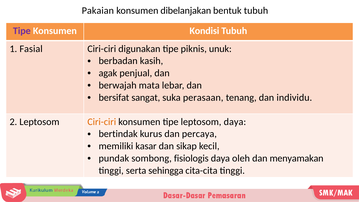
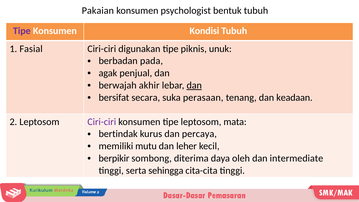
dibelanjakan: dibelanjakan -> psychologist (186, 11)
kasih: kasih -> pada (151, 61)
mata: mata -> akhir (149, 85)
dan underline: none -> present (194, 85)
sangat: sangat -> secara (146, 98)
individu: individu -> keadaan (294, 98)
Ciri-ciri colour: orange -> purple (102, 122)
leptosom daya: daya -> mata (235, 122)
kasar: kasar -> mutu (146, 146)
sikap: sikap -> leher (187, 146)
pundak: pundak -> berpikir (114, 158)
fisiologis: fisiologis -> diterima (191, 158)
menyamakan: menyamakan -> intermediate (296, 158)
